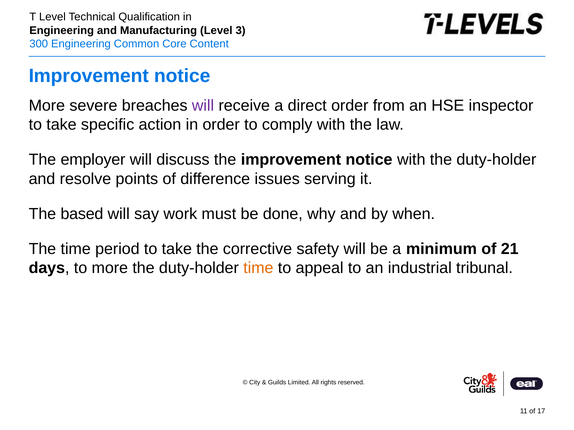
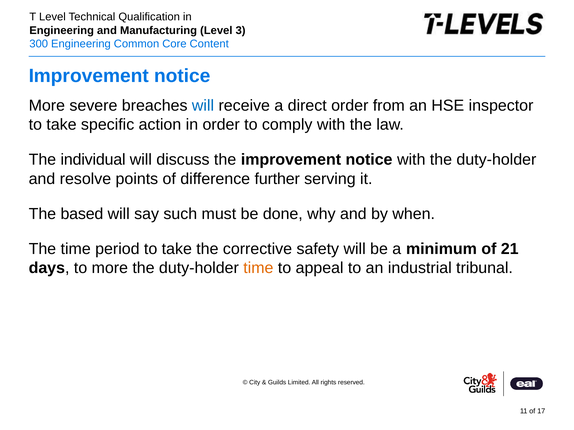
will colour: purple -> blue (203, 106)
employer: employer -> individual (93, 160)
issues: issues -> further (277, 179)
work: work -> such (180, 214)
